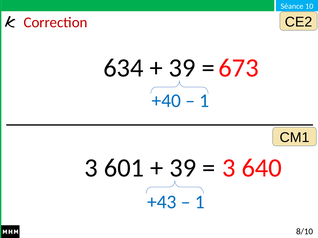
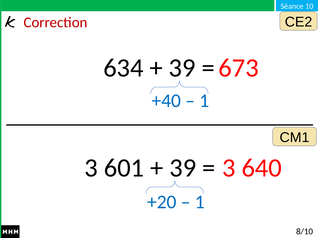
+43: +43 -> +20 (162, 202)
